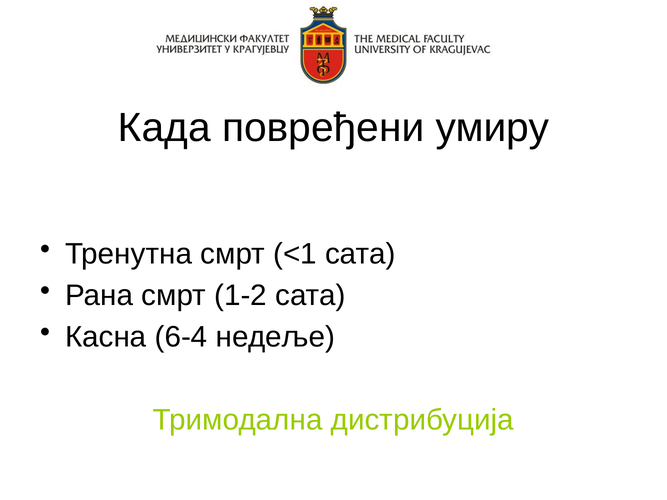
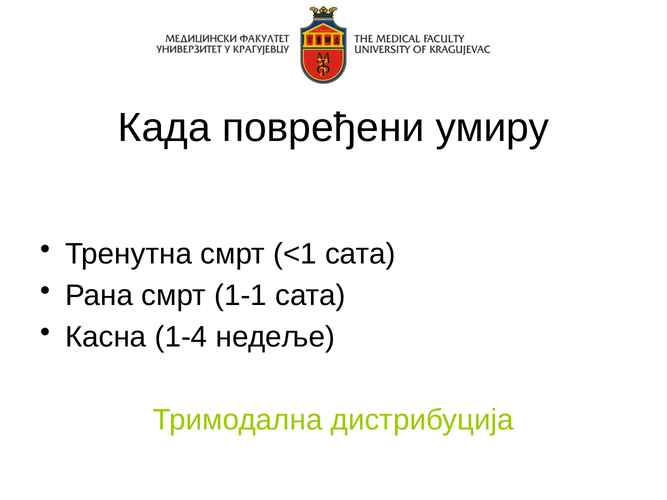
1-2: 1-2 -> 1-1 (241, 296)
6-4: 6-4 -> 1-4 (181, 337)
